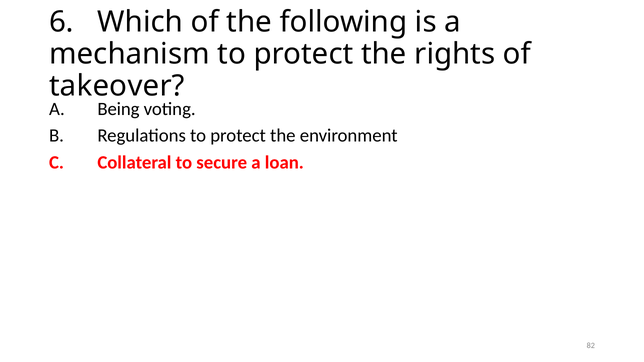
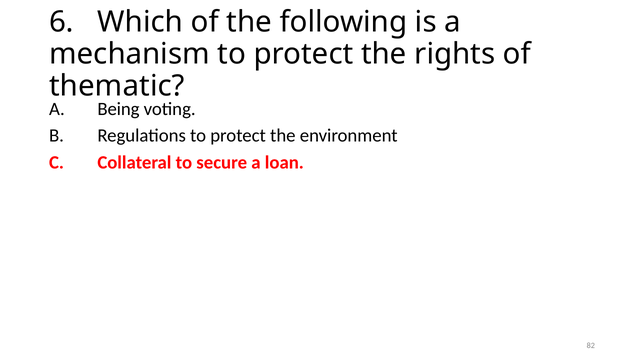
takeover: takeover -> thematic (117, 86)
